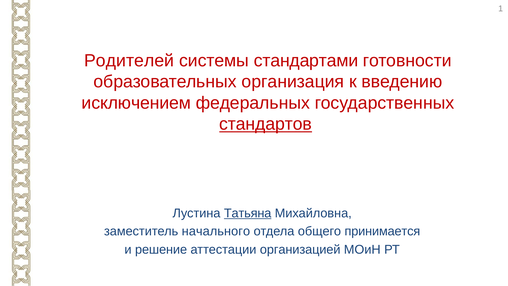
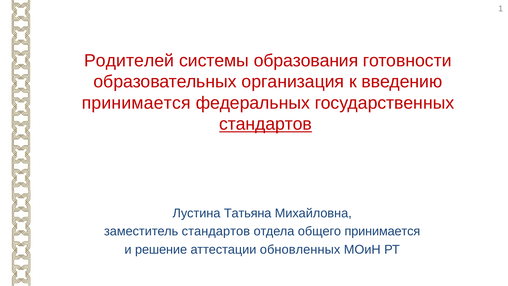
стандартами: стандартами -> образования (306, 61)
исключением: исключением -> принимается (136, 103)
Татьяна underline: present -> none (248, 213)
заместитель начального: начального -> стандартов (216, 231)
организацией: организацией -> обновленных (300, 250)
